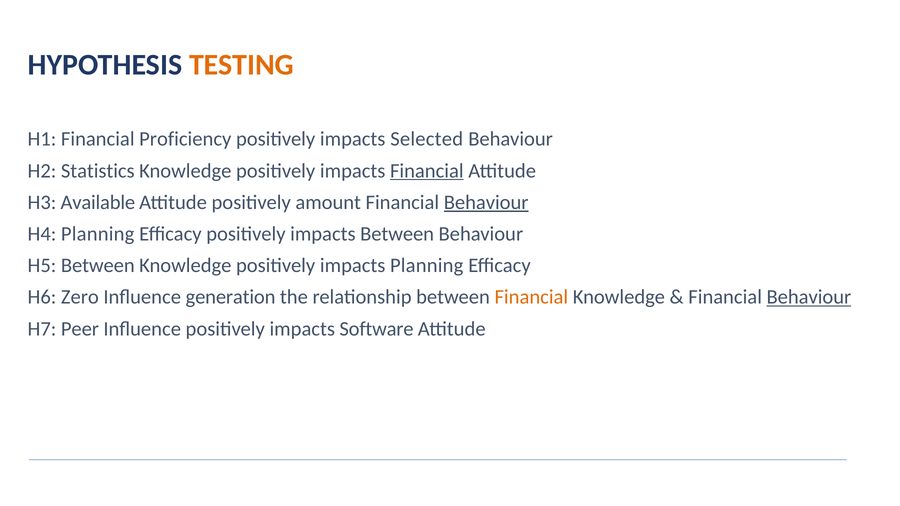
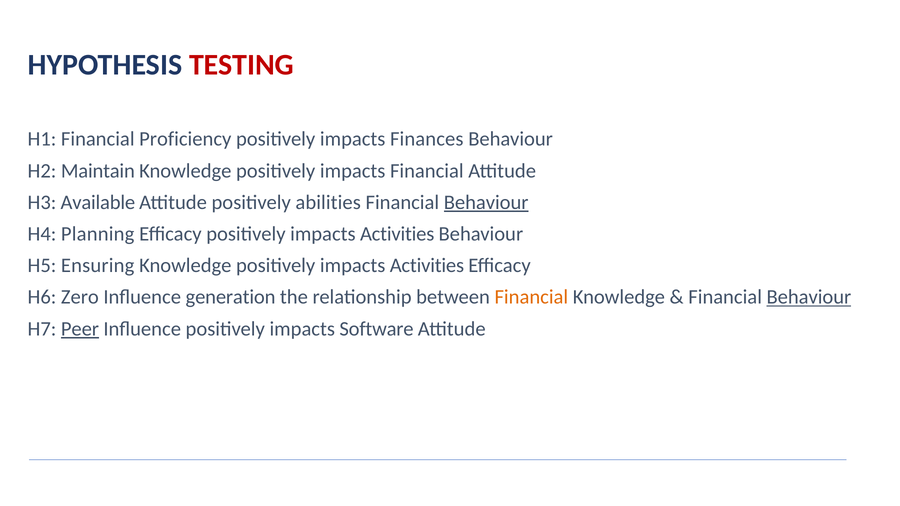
TESTING colour: orange -> red (241, 65)
Selected: Selected -> Finances (427, 139)
Statistics: Statistics -> Maintain (98, 171)
Financial underline: present -> none (427, 171)
amount: amount -> abilities (328, 202)
Efficacy positively impacts Between: Between -> Activities (397, 234)
H5 Between: Between -> Ensuring (98, 266)
Knowledge positively impacts Planning: Planning -> Activities (427, 266)
Peer underline: none -> present (80, 329)
